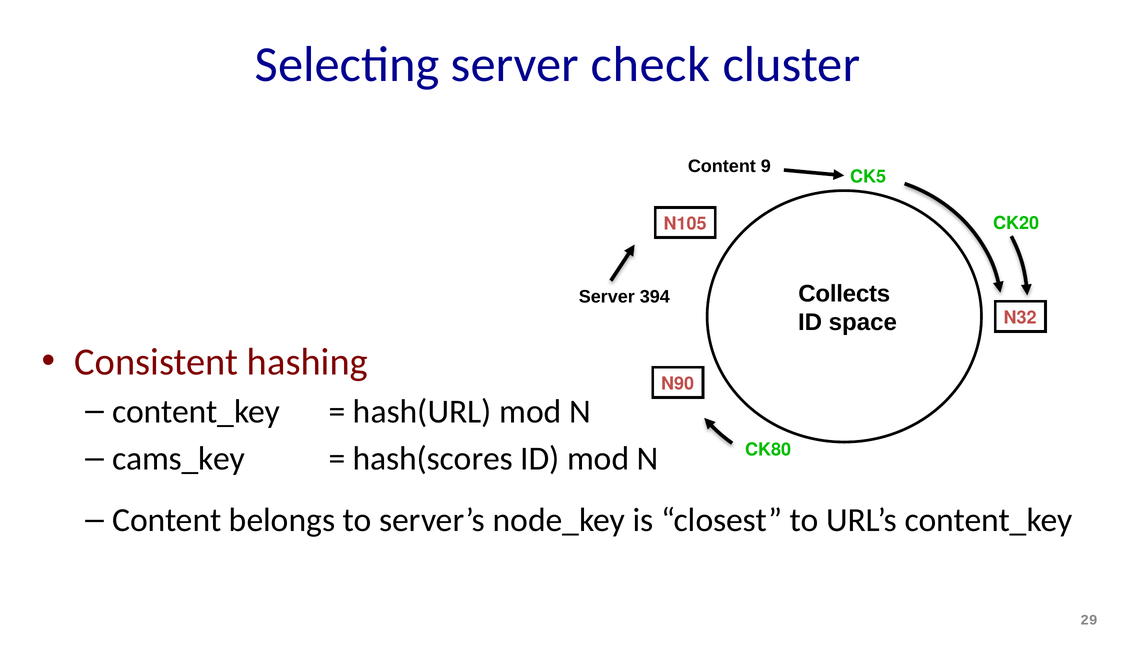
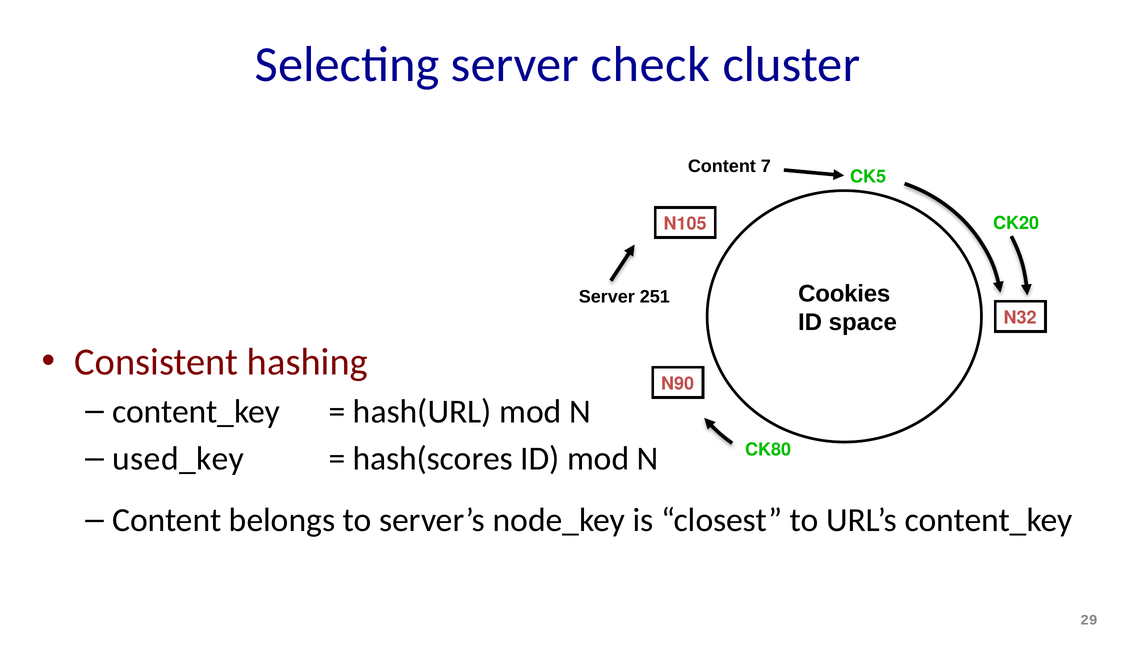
9: 9 -> 7 (766, 166)
Collects: Collects -> Cookies (844, 294)
394: 394 -> 251 (655, 297)
cams_key: cams_key -> used_key (178, 459)
